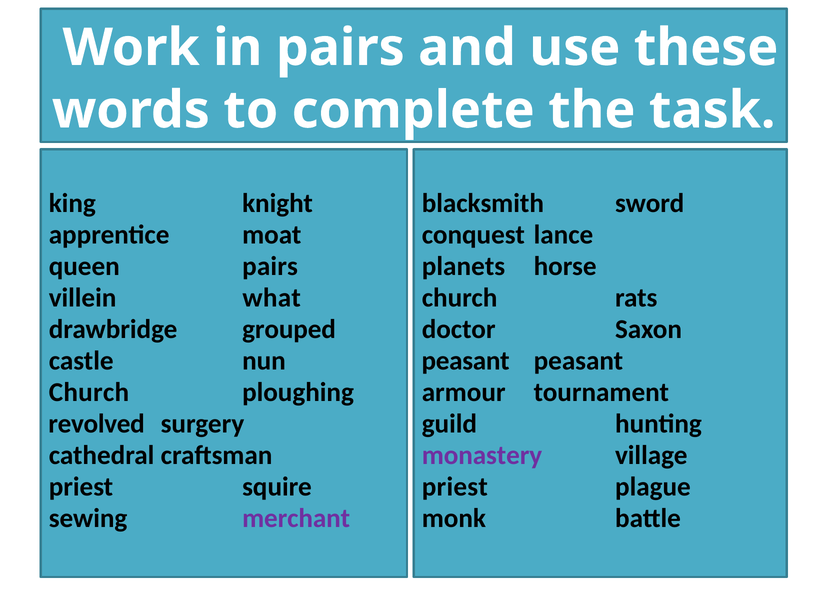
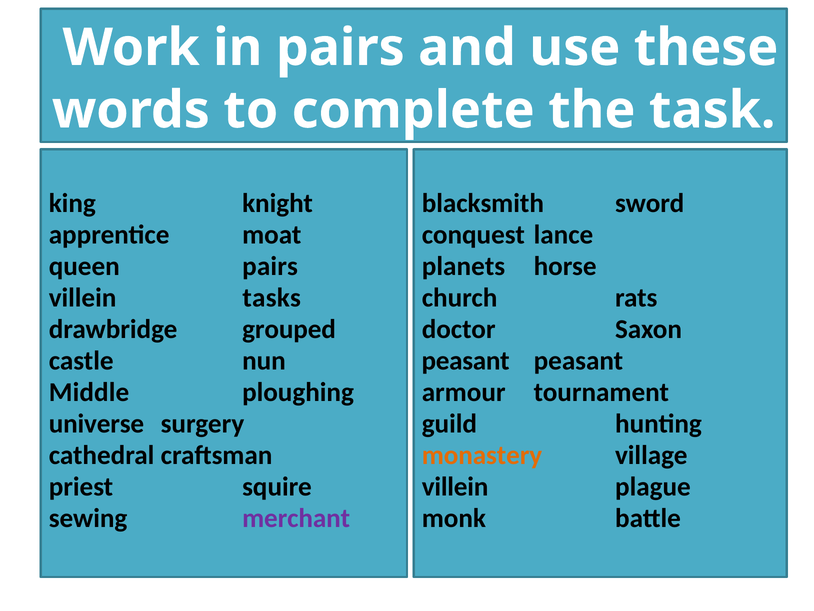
what: what -> tasks (272, 298)
Church: Church -> Middle (89, 392)
revolved: revolved -> universe (96, 423)
monastery colour: purple -> orange (482, 455)
priest: priest -> villein (455, 486)
